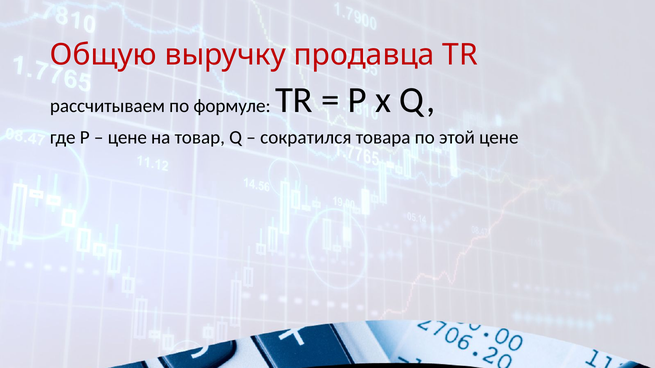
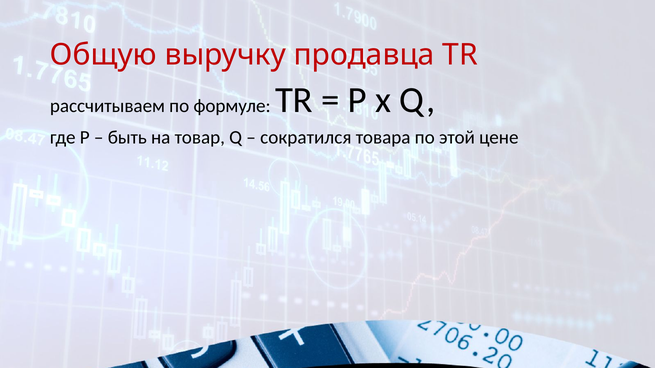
цене: цене -> быть (127, 138)
